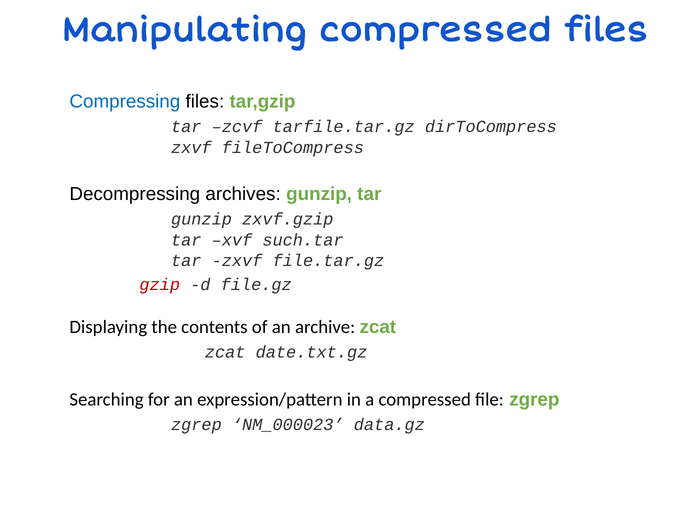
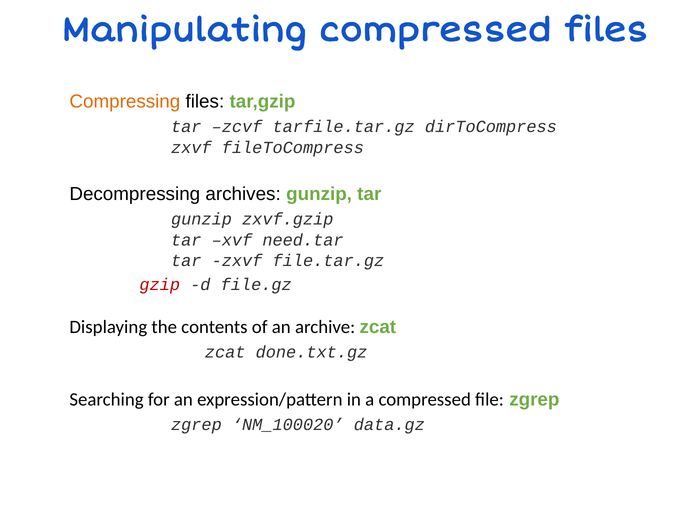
Compressing colour: blue -> orange (125, 101)
such.tar: such.tar -> need.tar (303, 240)
date.txt.gz: date.txt.gz -> done.txt.gz (311, 352)
NM_000023: NM_000023 -> NM_100020 (288, 424)
